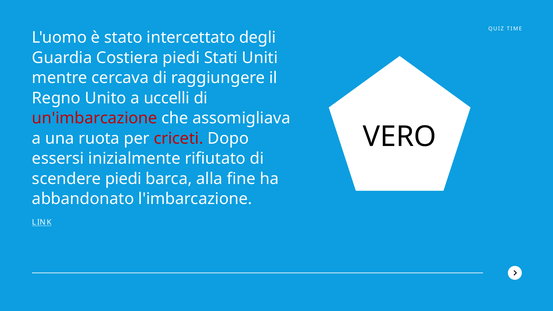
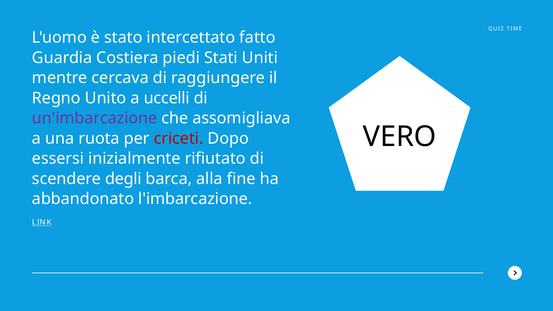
degli: degli -> fatto (257, 38)
un'imbarcazione colour: red -> purple (95, 118)
scendere piedi: piedi -> degli (123, 179)
